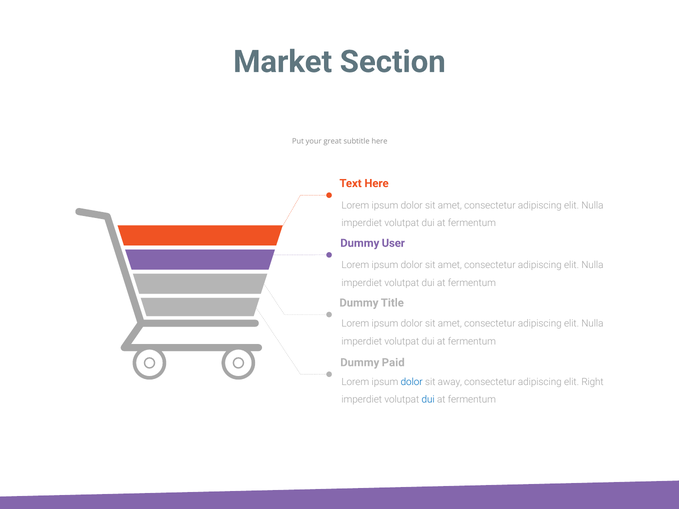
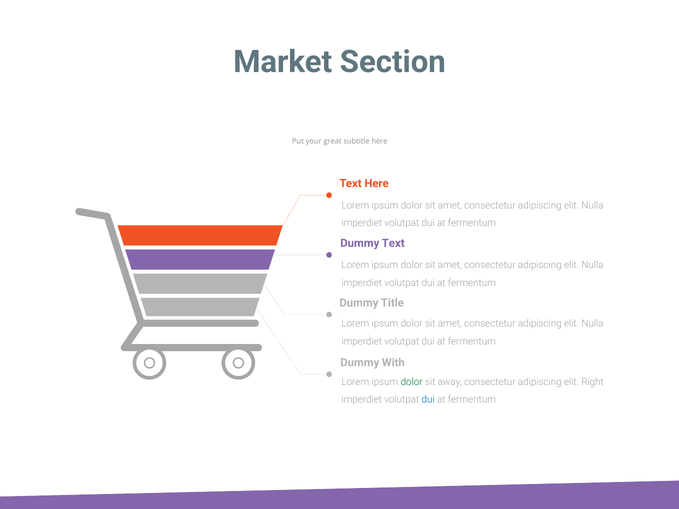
Dummy User: User -> Text (393, 243)
Paid: Paid -> With (393, 363)
dolor colour: blue -> green (412, 382)
